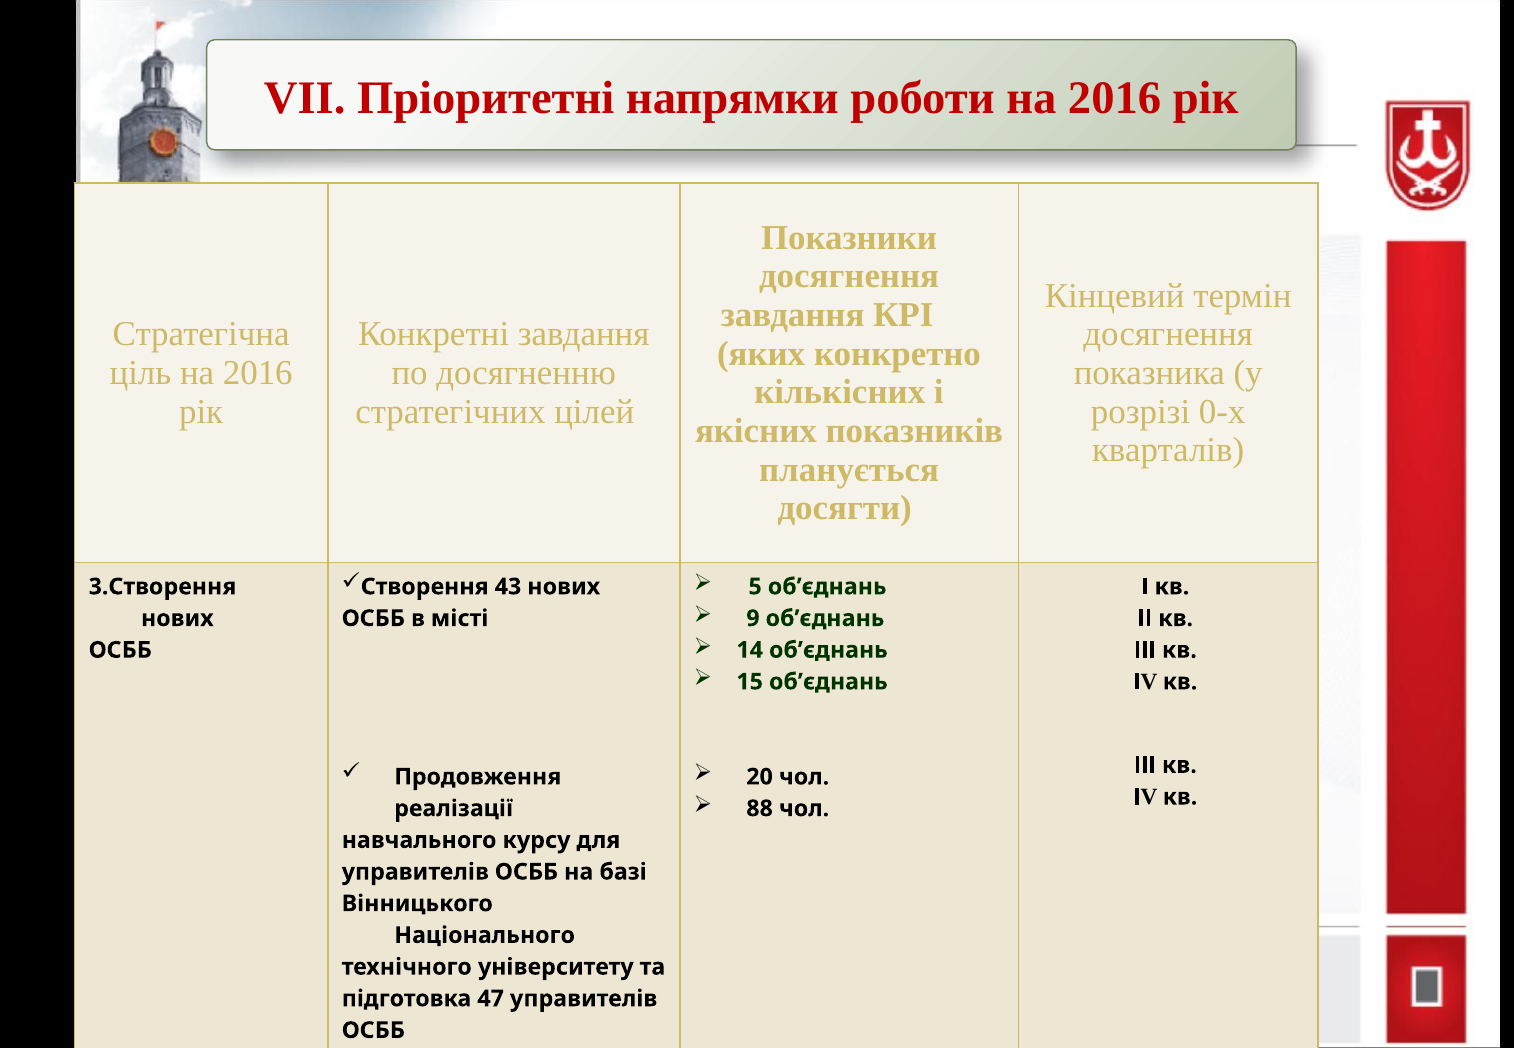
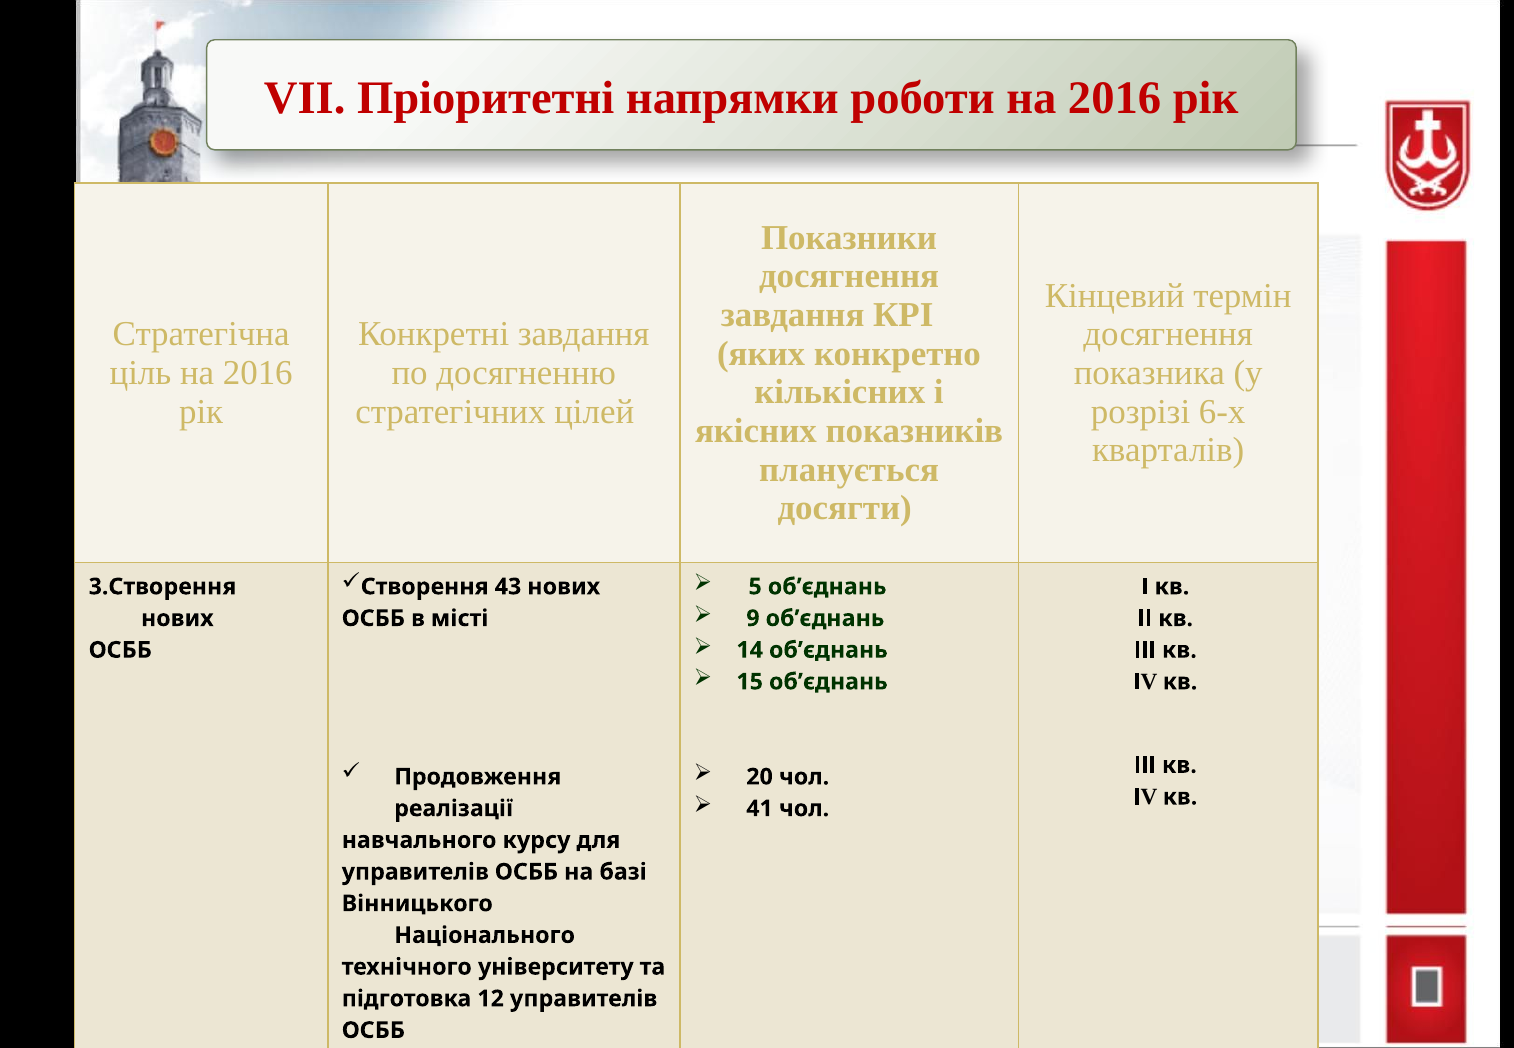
0-х: 0-х -> 6-х (1222, 412)
88: 88 -> 41 (760, 809)
47: 47 -> 12 (491, 999)
